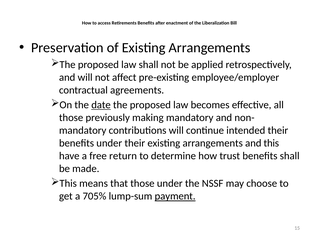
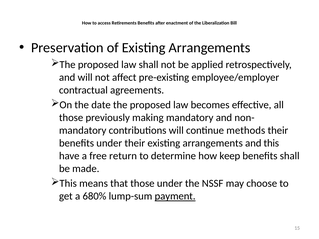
date underline: present -> none (101, 105)
intended: intended -> methods (246, 131)
trust: trust -> keep (230, 156)
705%: 705% -> 680% (94, 196)
